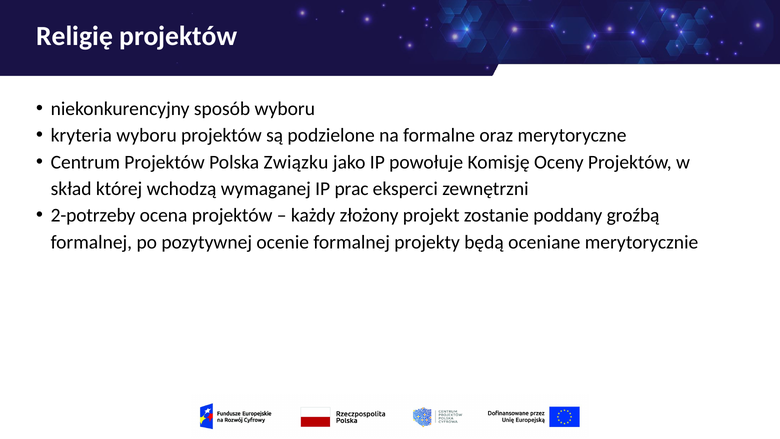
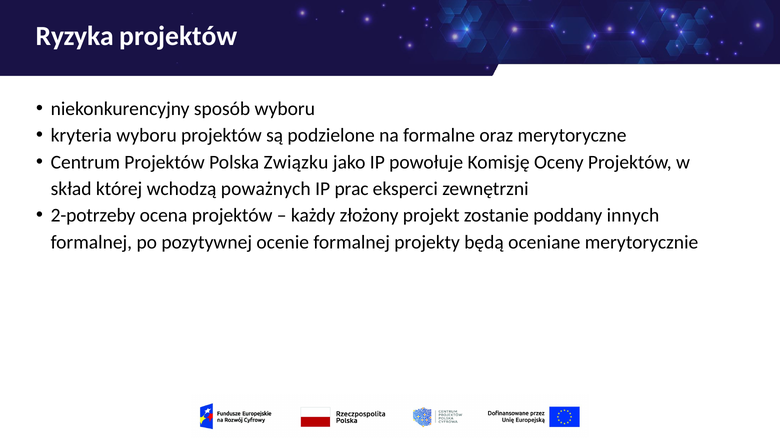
Religię: Religię -> Ryzyka (75, 36)
wymaganej: wymaganej -> poważnych (266, 189)
groźbą: groźbą -> innych (633, 215)
